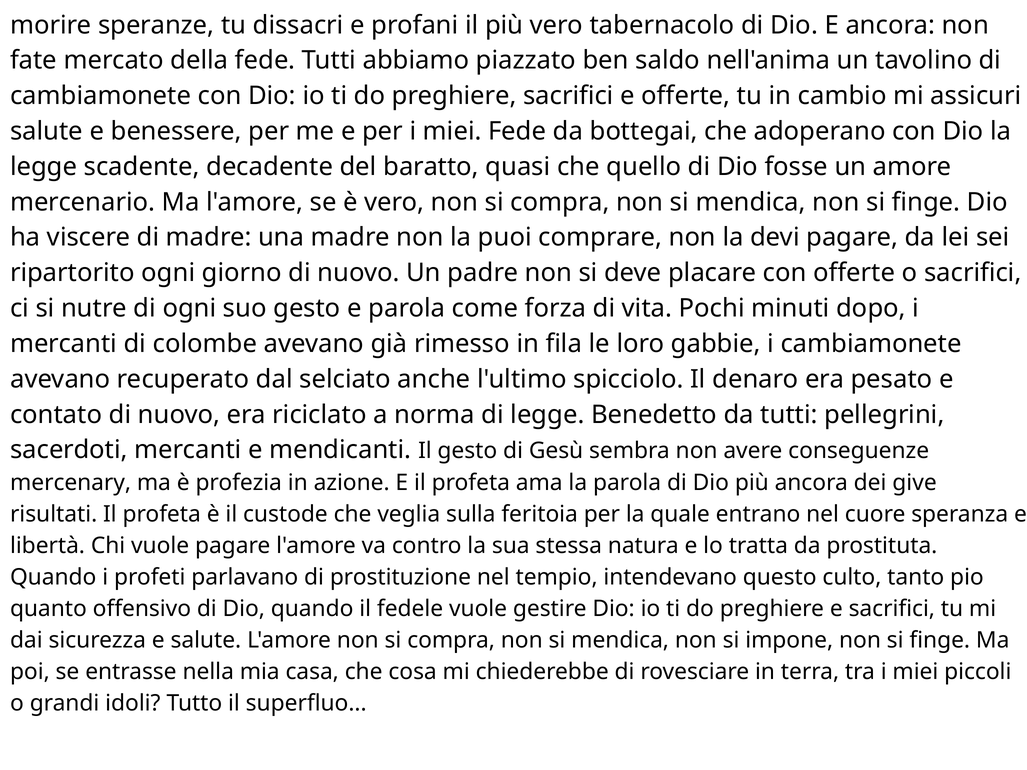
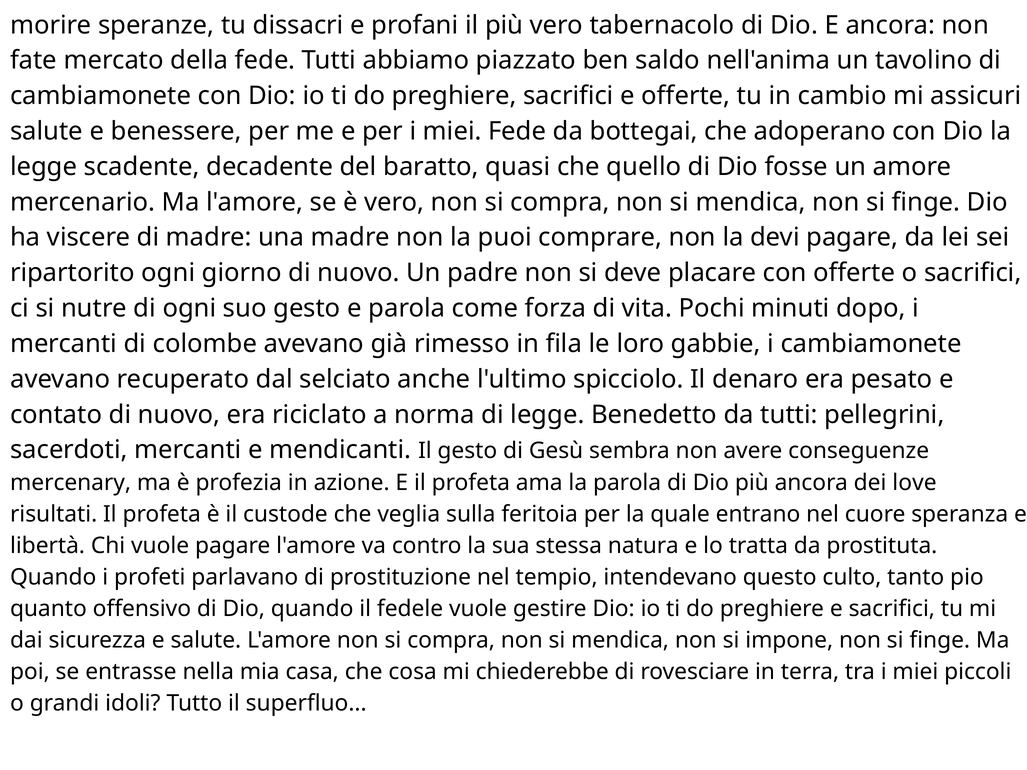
give: give -> love (915, 483)
